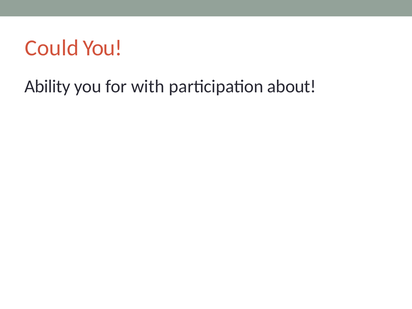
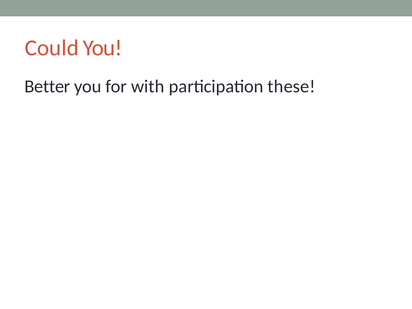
Ability: Ability -> Better (47, 86)
about: about -> these (292, 86)
